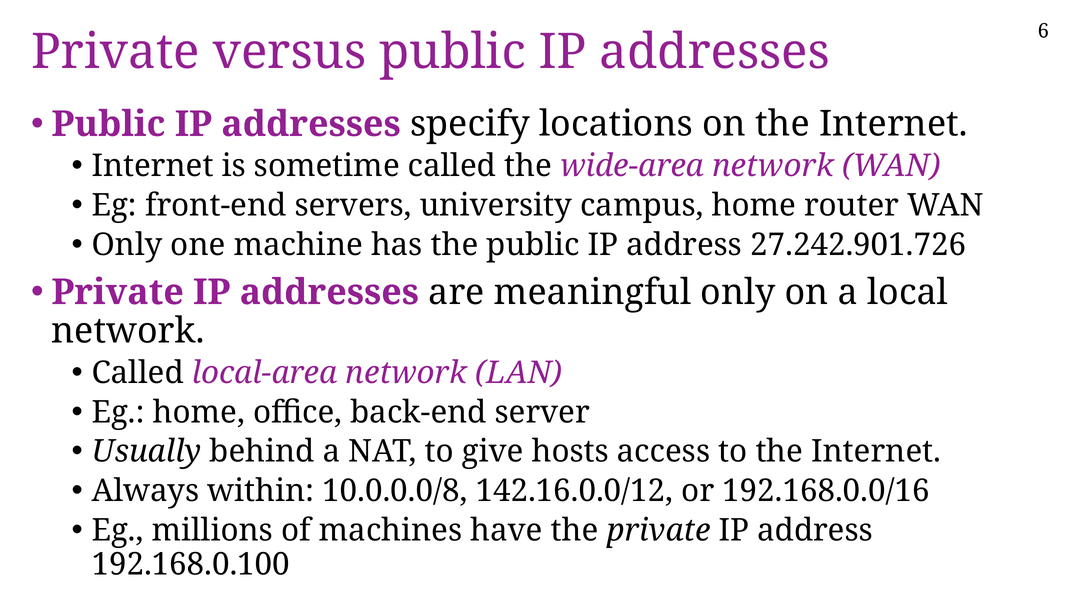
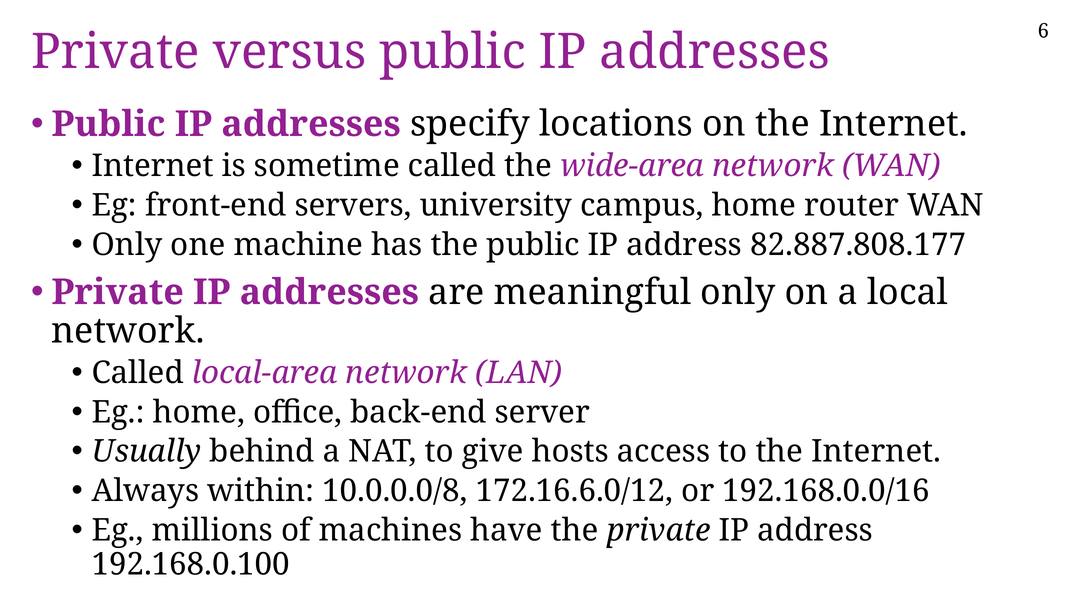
27.242.901.726: 27.242.901.726 -> 82.887.808.177 (858, 245)
142.16.0.0/12: 142.16.0.0/12 -> 172.16.6.0/12 (574, 491)
